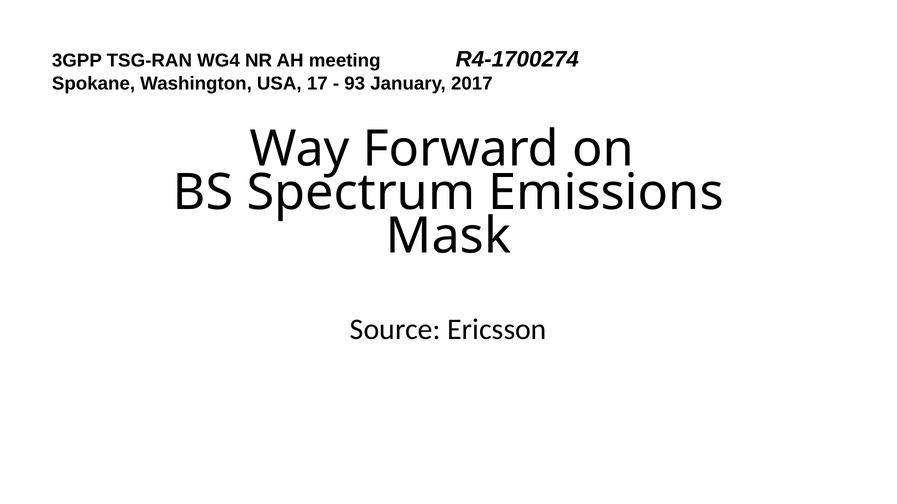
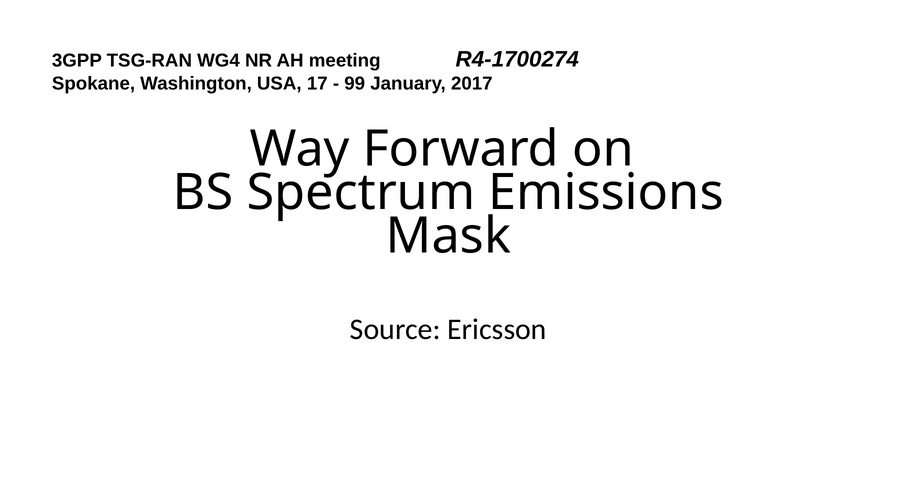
93: 93 -> 99 (355, 84)
